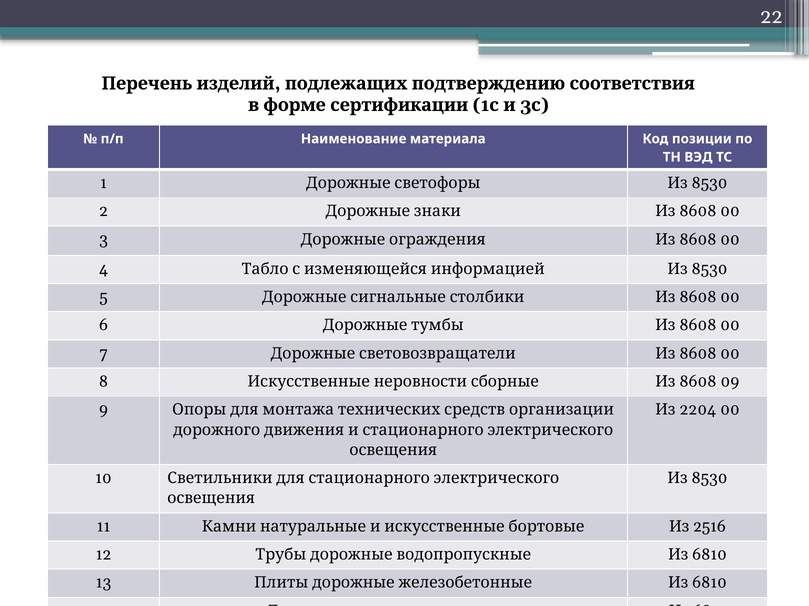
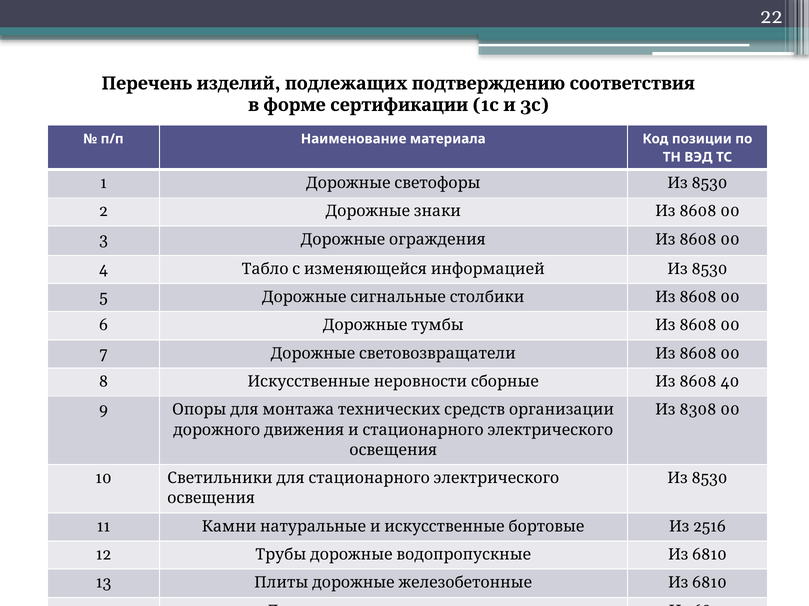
09: 09 -> 40 (730, 382)
2204: 2204 -> 8308 (698, 410)
